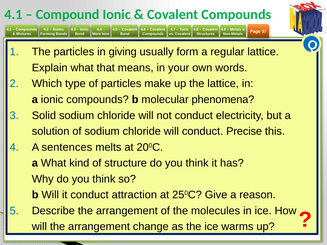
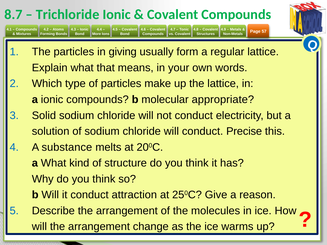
4.1: 4.1 -> 8.7 (13, 15)
Compound: Compound -> Trichloride (68, 15)
phenomena: phenomena -> appropriate (223, 100)
sentences: sentences -> substance (67, 147)
